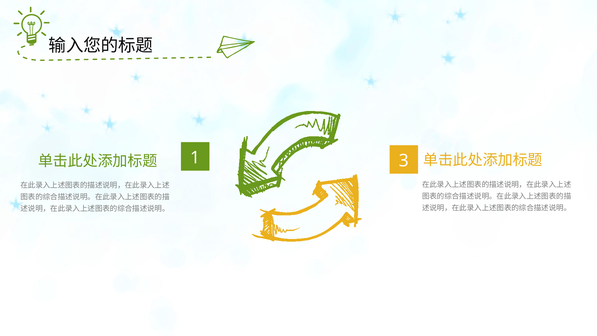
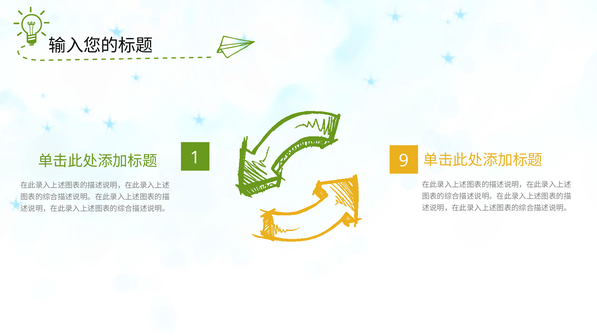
3: 3 -> 9 (404, 161)
